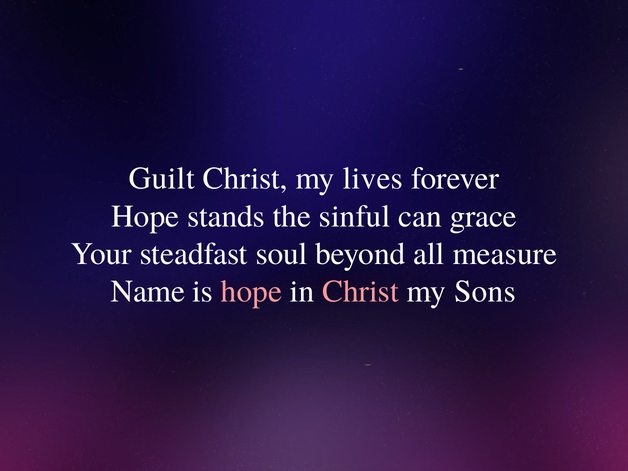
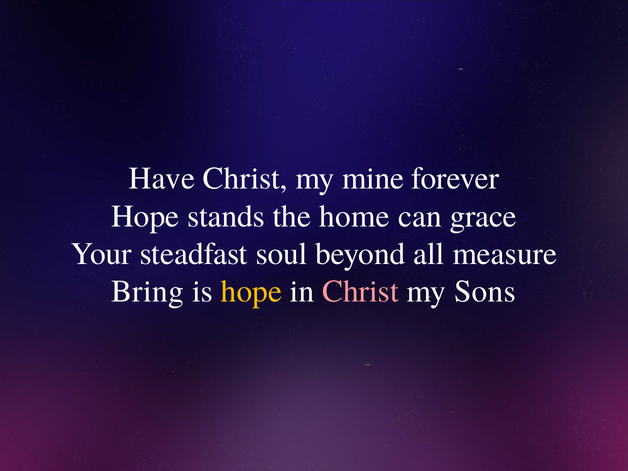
Guilt: Guilt -> Have (162, 179)
lives: lives -> mine (373, 179)
sinful: sinful -> home (354, 216)
Name: Name -> Bring (148, 292)
hope colour: pink -> yellow (251, 292)
